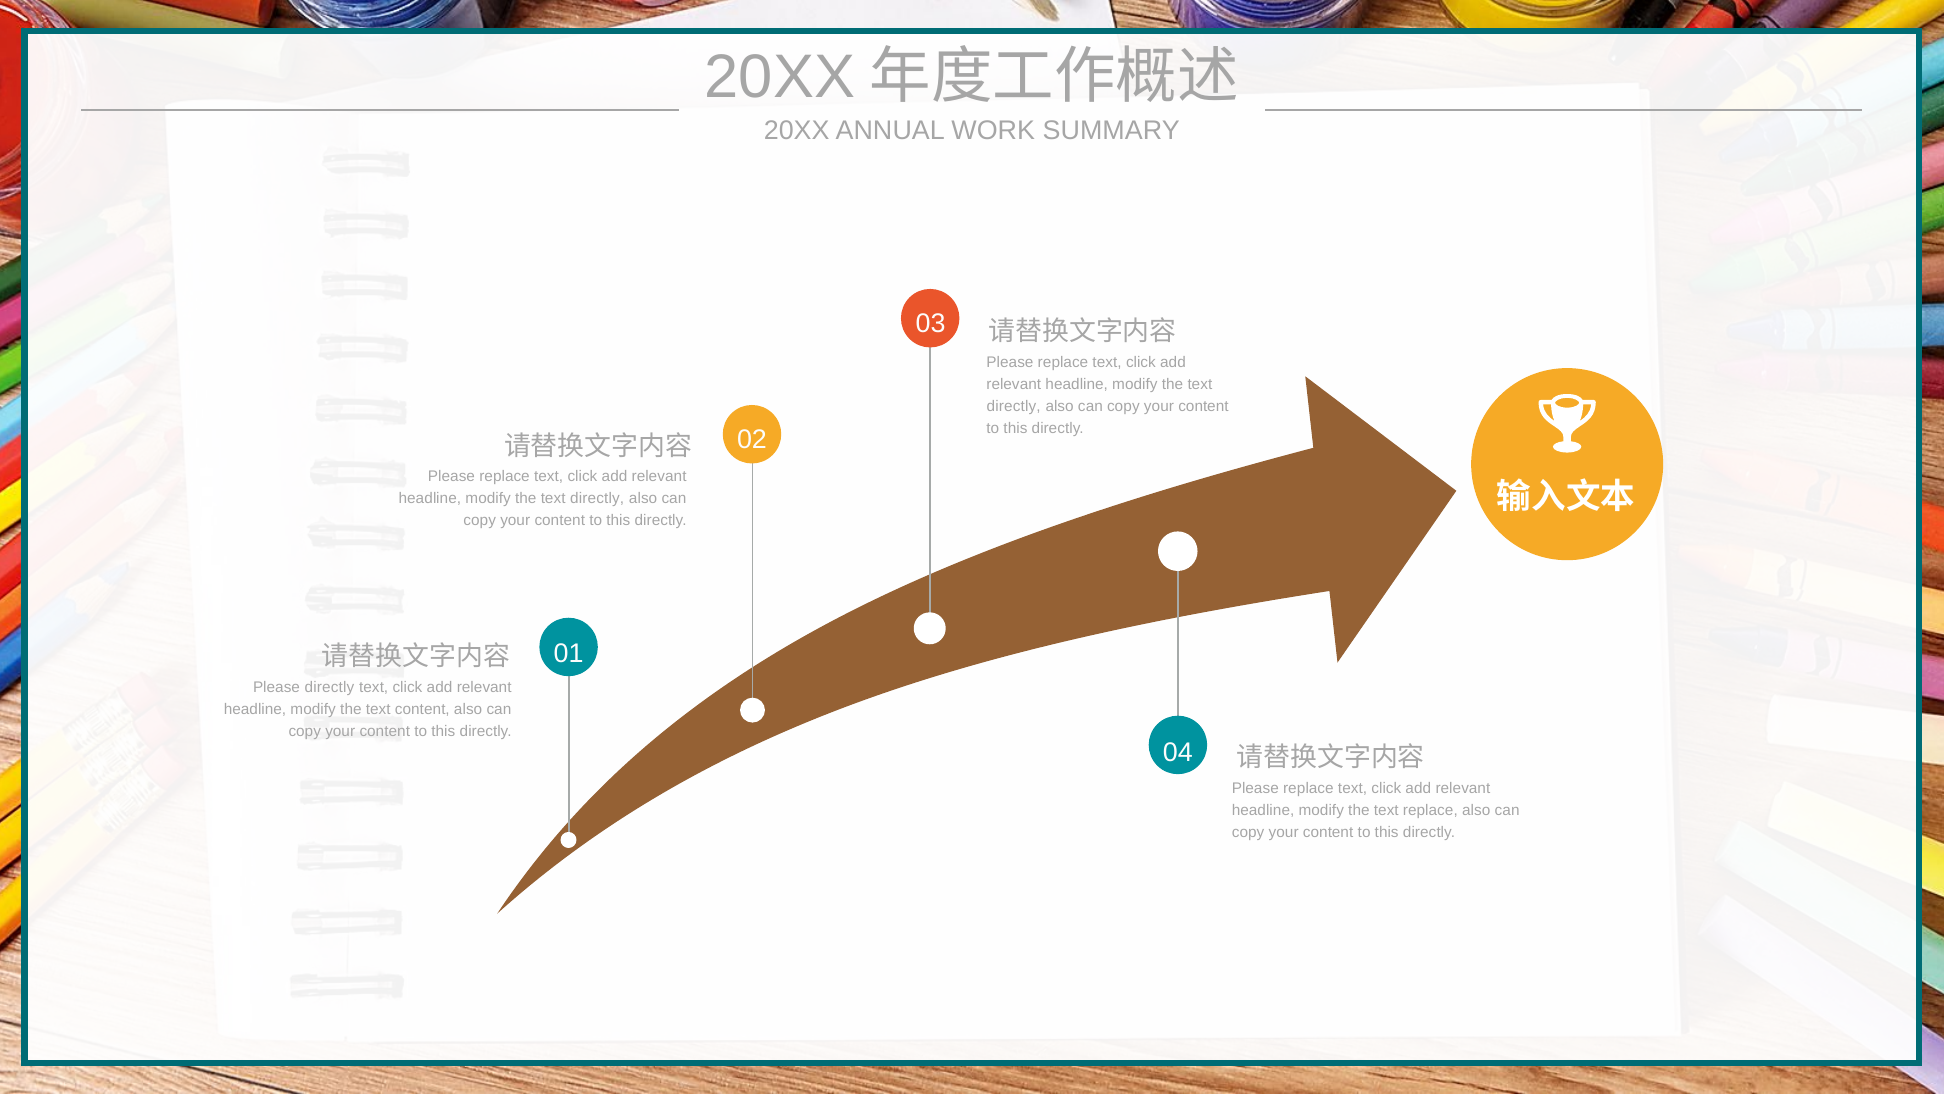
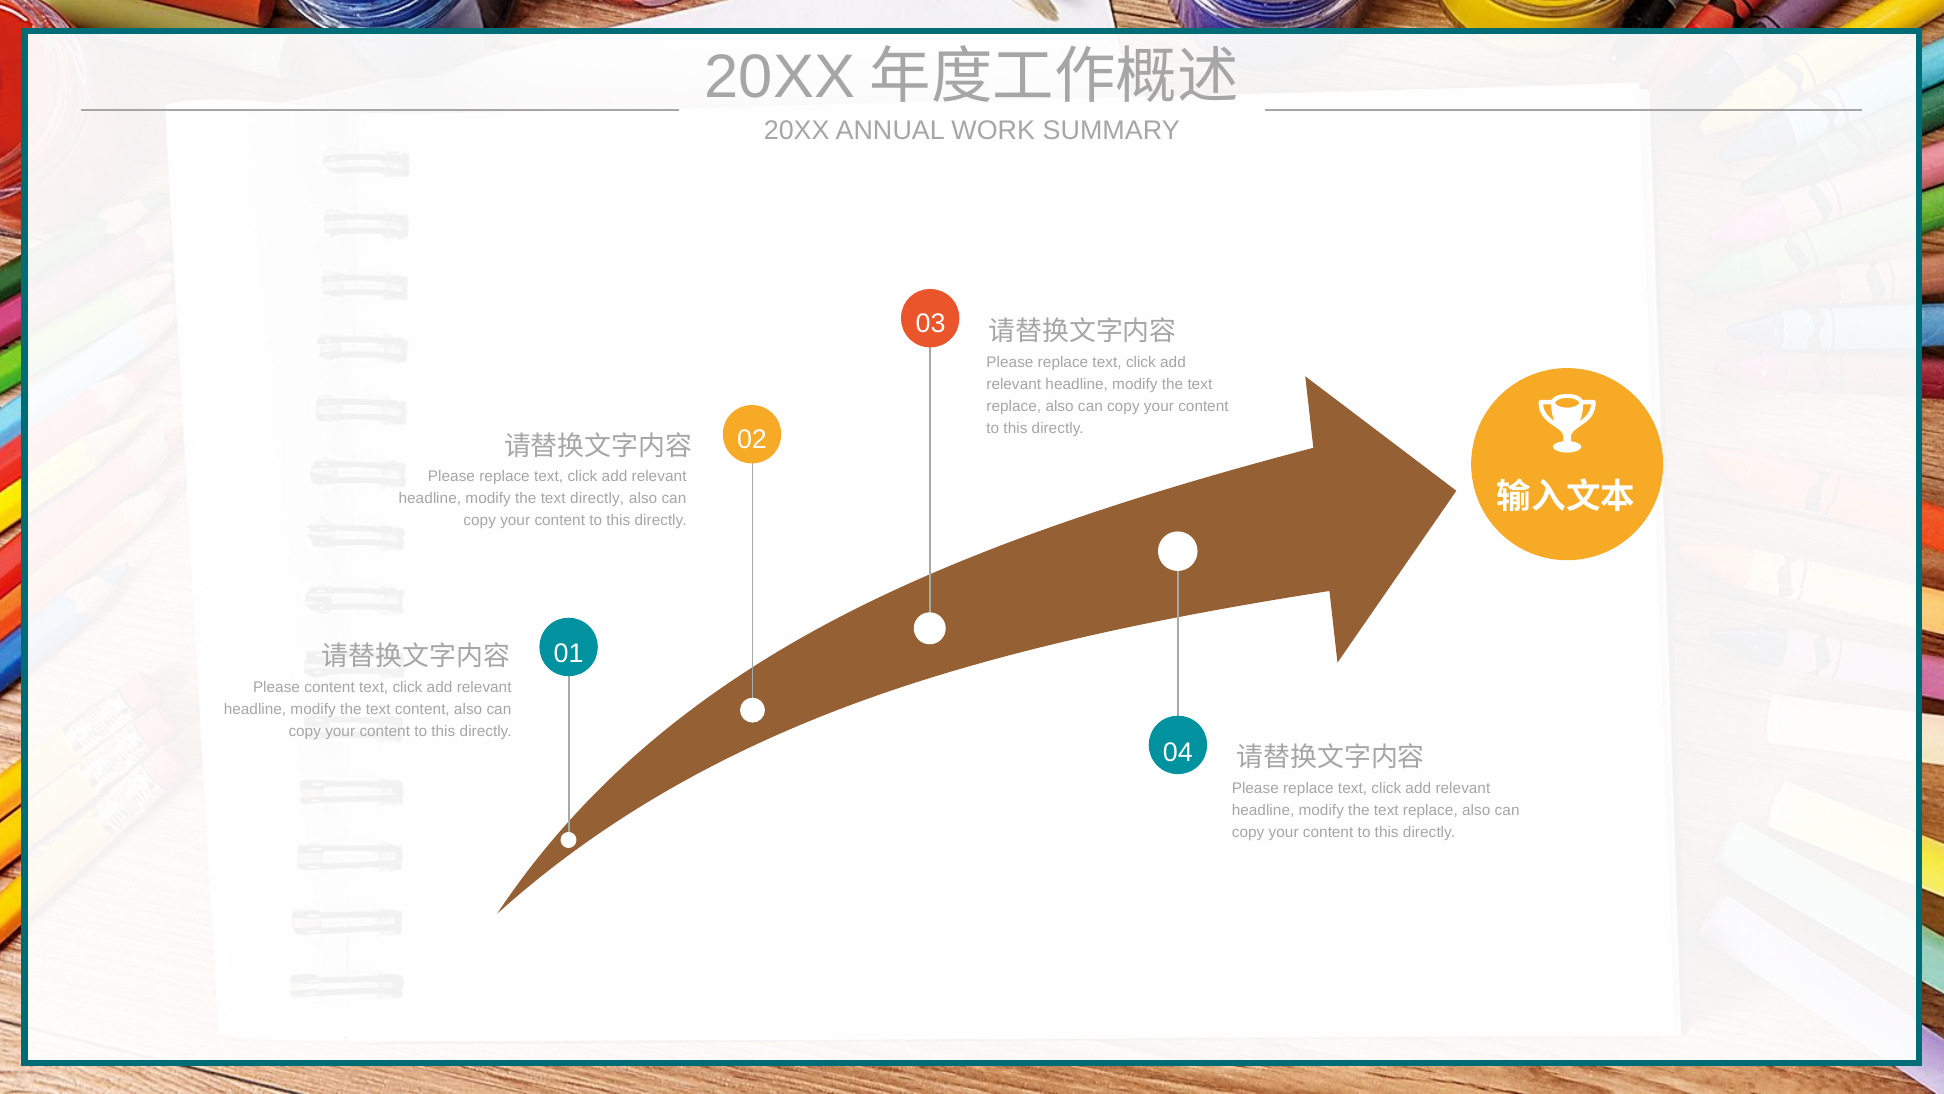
directly: directly -> replace (1014, 406)
Please directly: directly -> content (330, 687)
